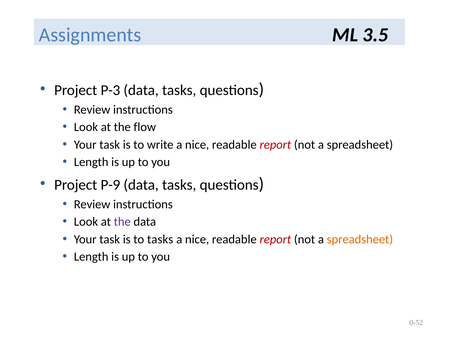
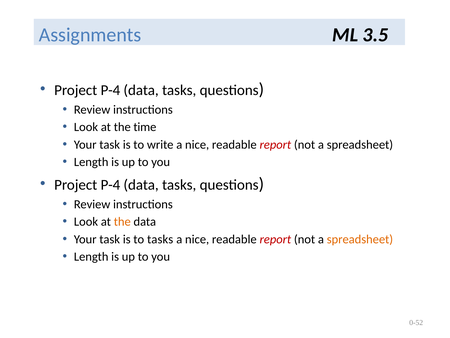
P-3: P-3 -> P-4 (110, 90)
flow: flow -> time (145, 127)
P-9: P-9 -> P-4 (110, 185)
the colour: purple -> orange (122, 221)
